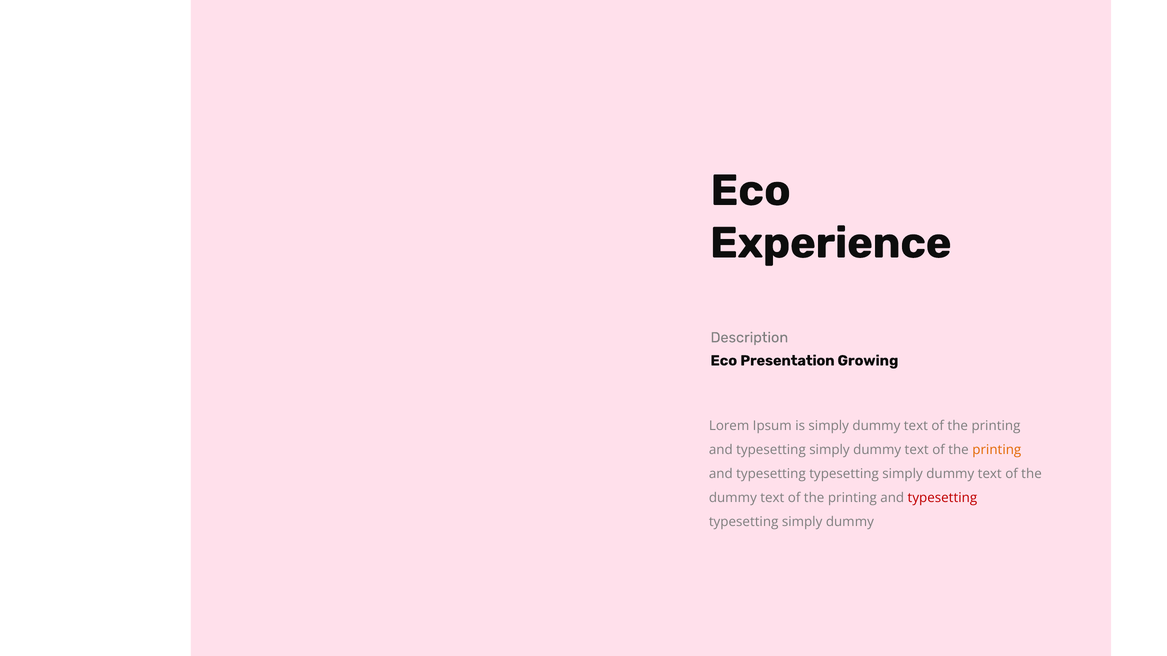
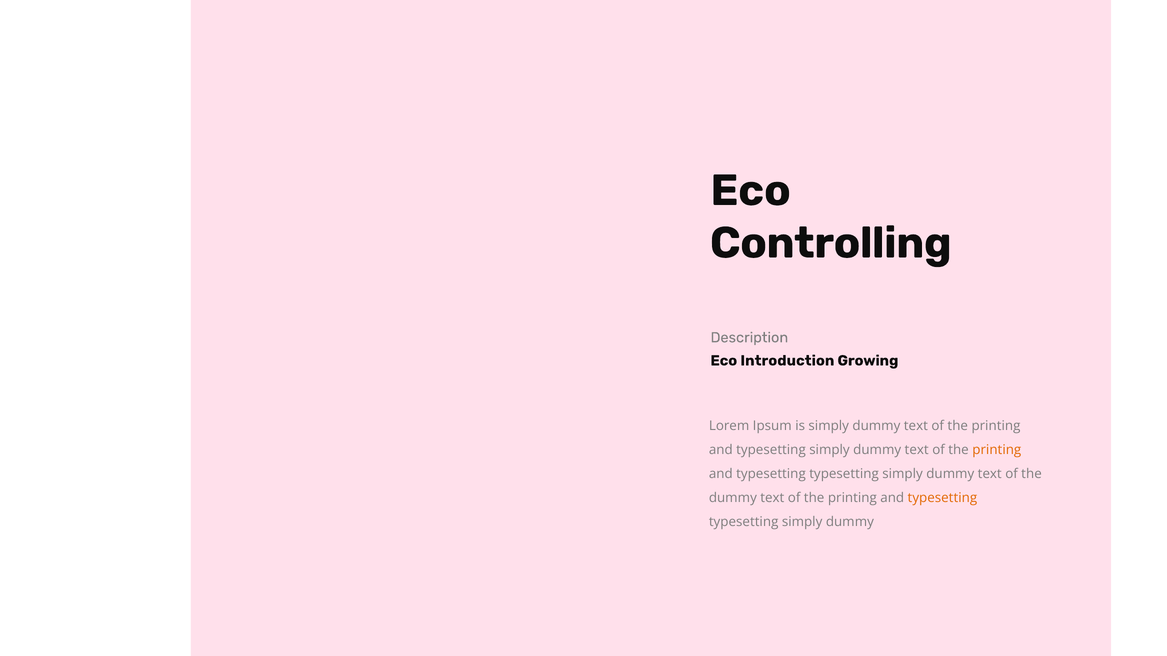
Experience: Experience -> Controlling (831, 243)
Presentation: Presentation -> Introduction (787, 361)
typesetting colour: red -> orange (942, 498)
